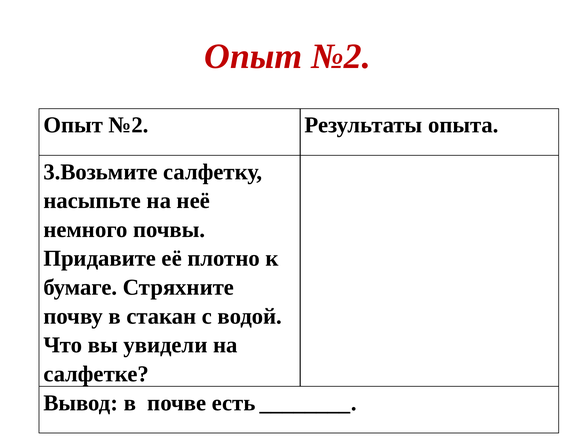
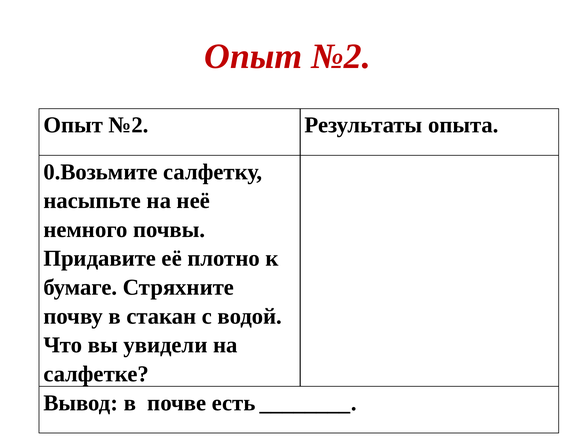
3.Возьмите: 3.Возьмите -> 0.Возьмите (101, 172)
